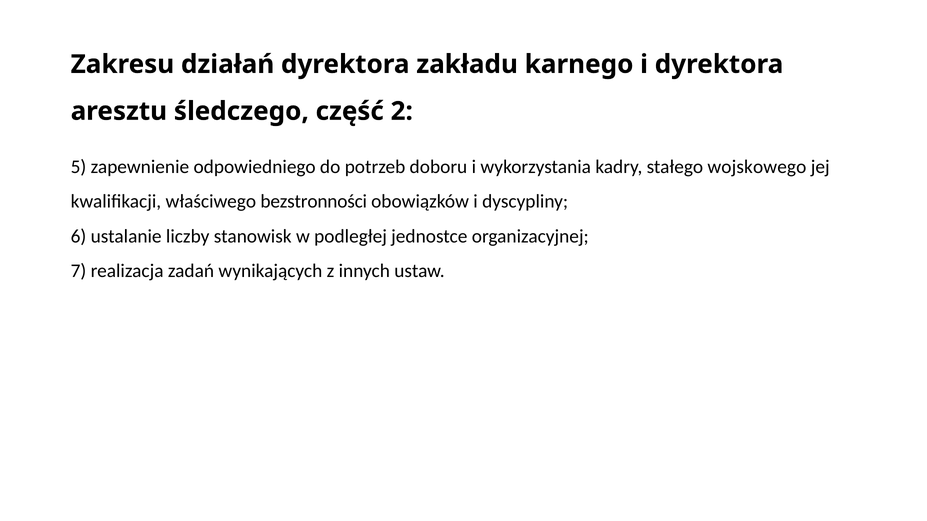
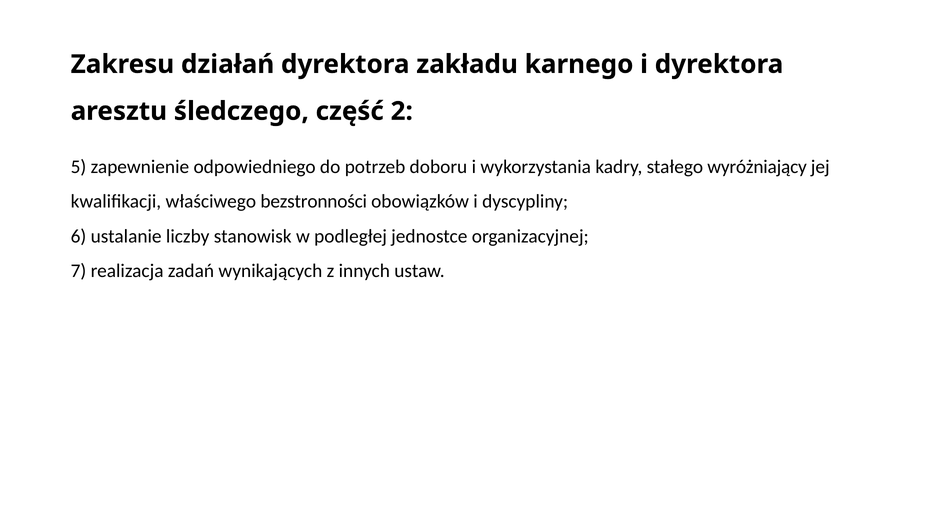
wojskowego: wojskowego -> wyróżniający (757, 167)
